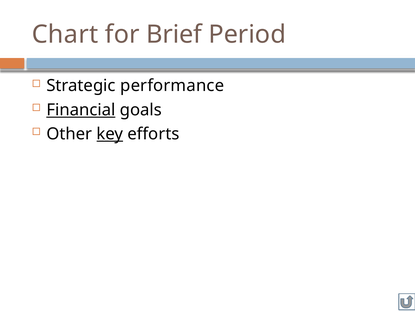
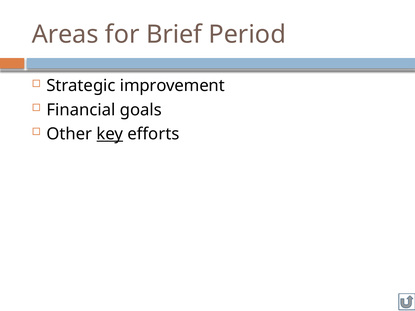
Chart: Chart -> Areas (65, 35)
performance: performance -> improvement (172, 86)
Financial underline: present -> none (81, 110)
